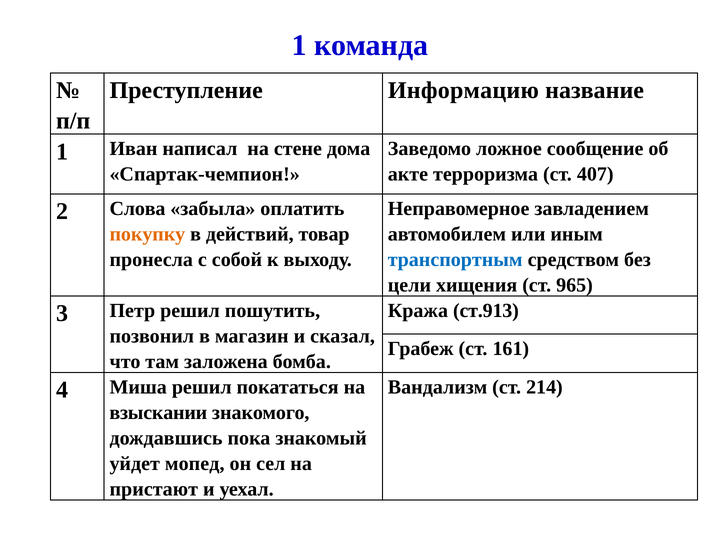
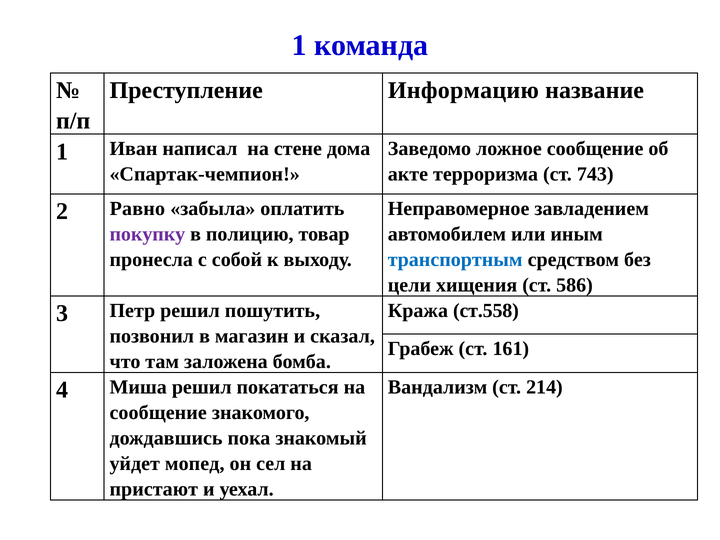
407: 407 -> 743 (595, 174)
Слова: Слова -> Равно (137, 208)
покупку colour: orange -> purple (147, 234)
действий: действий -> полицию (250, 234)
965: 965 -> 586 (575, 285)
ст.913: ст.913 -> ст.558 (486, 311)
взыскании: взыскании -> сообщение (158, 413)
